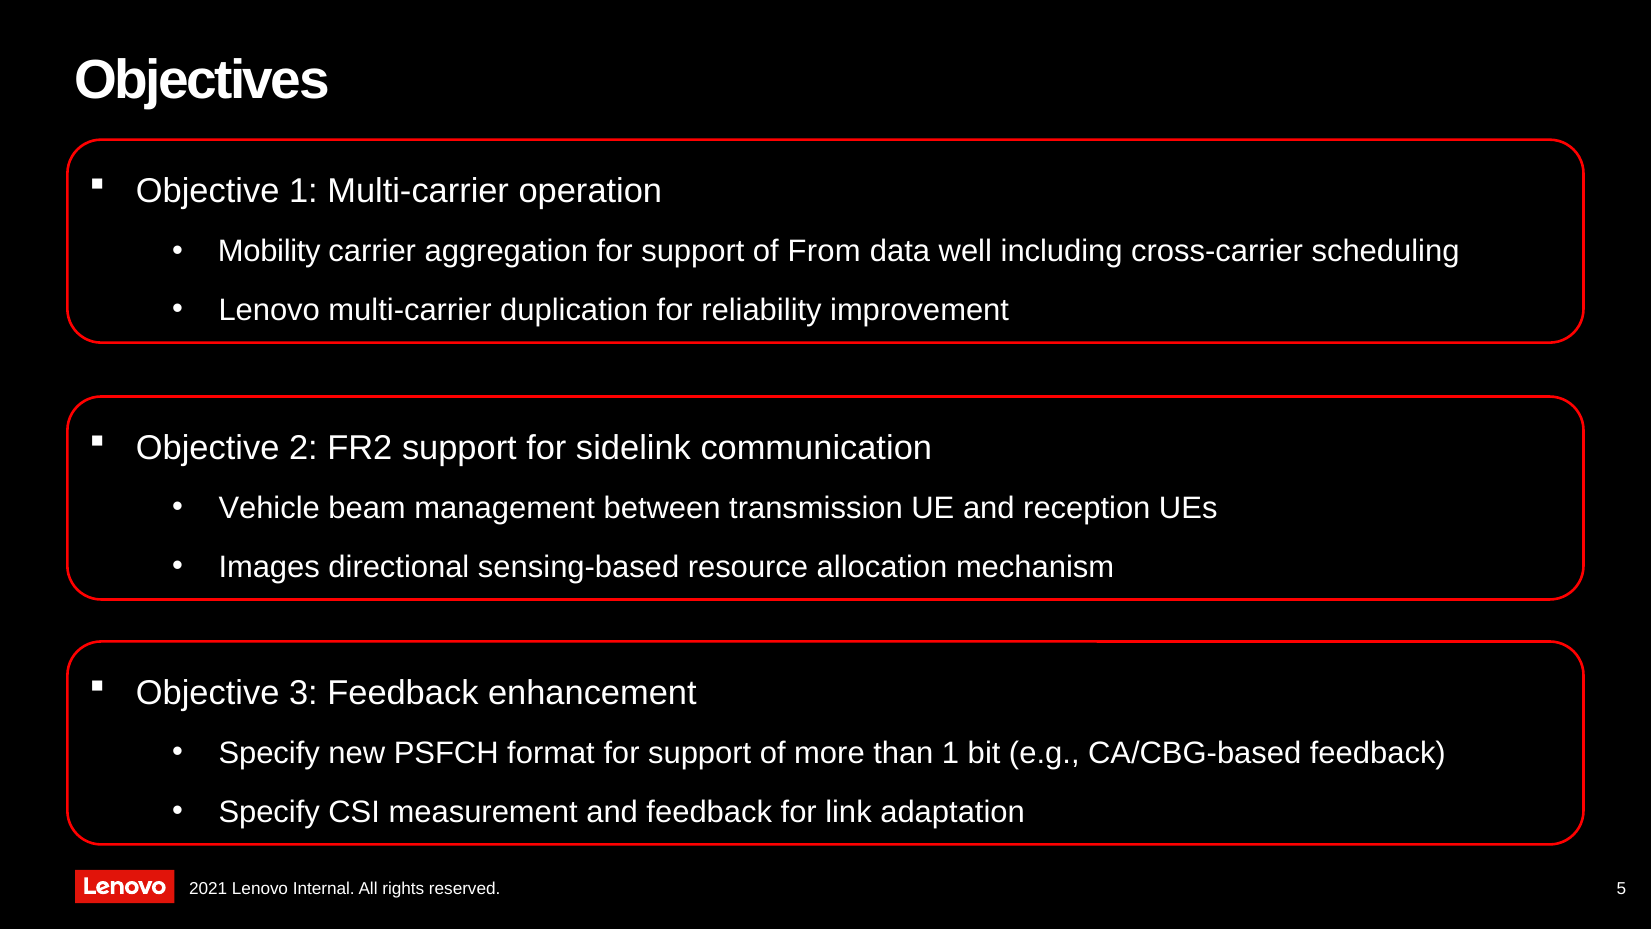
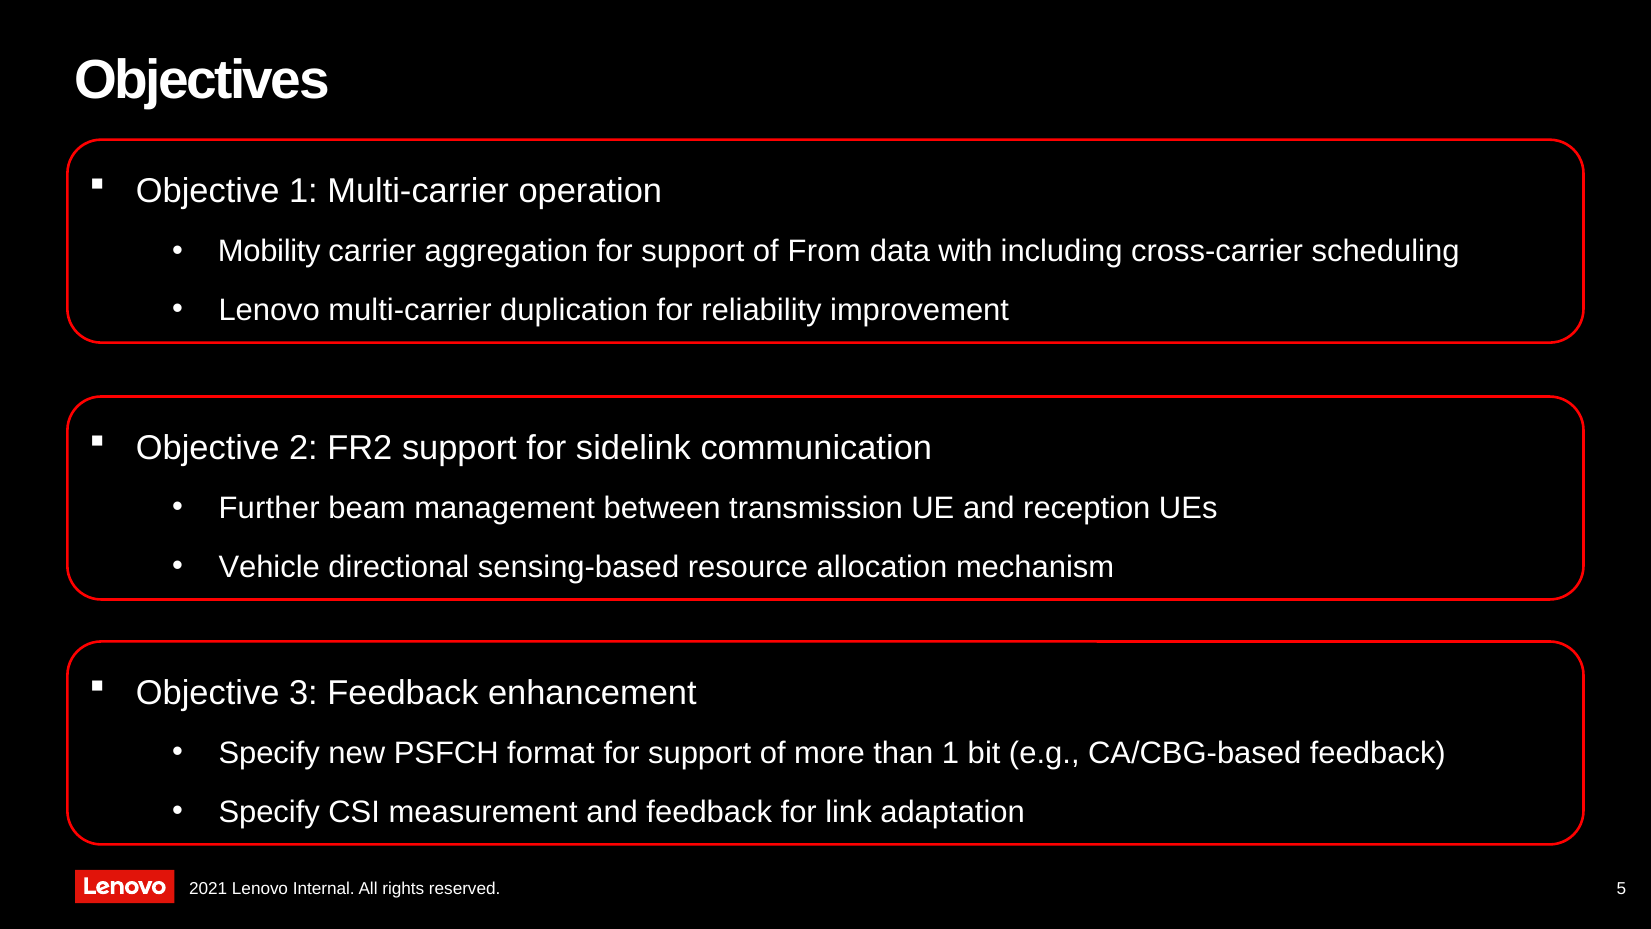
well: well -> with (965, 252)
Vehicle: Vehicle -> Further (269, 508)
Images: Images -> Vehicle (269, 567)
